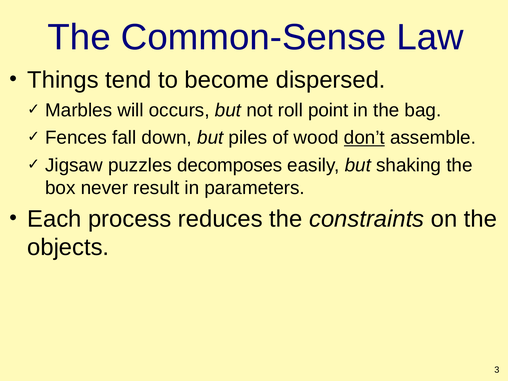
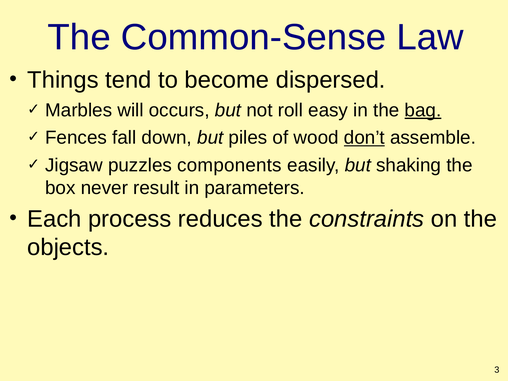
point: point -> easy (328, 110)
bag underline: none -> present (423, 110)
decomposes: decomposes -> components (230, 165)
